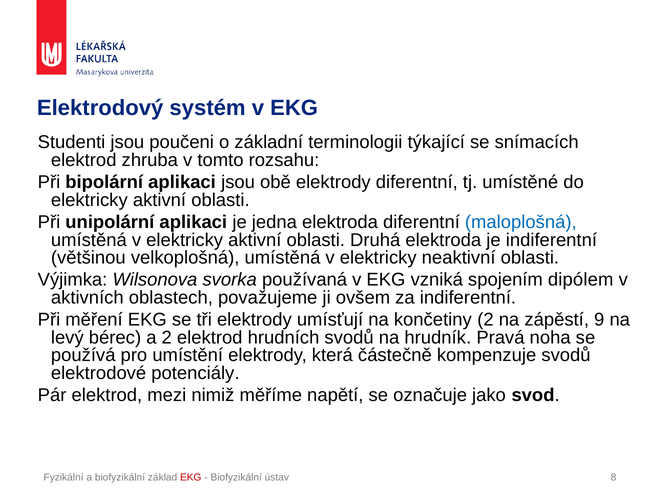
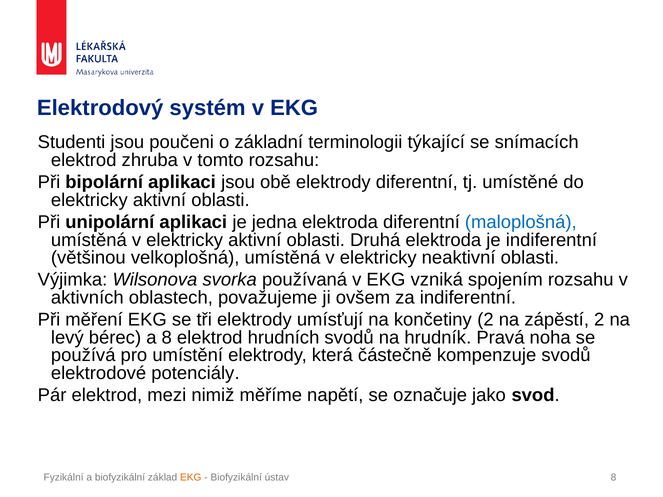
spojením dipólem: dipólem -> rozsahu (581, 280)
zápěstí 9: 9 -> 2 (599, 320)
a 2: 2 -> 8 (167, 338)
EKG colour: red -> orange (191, 477)
